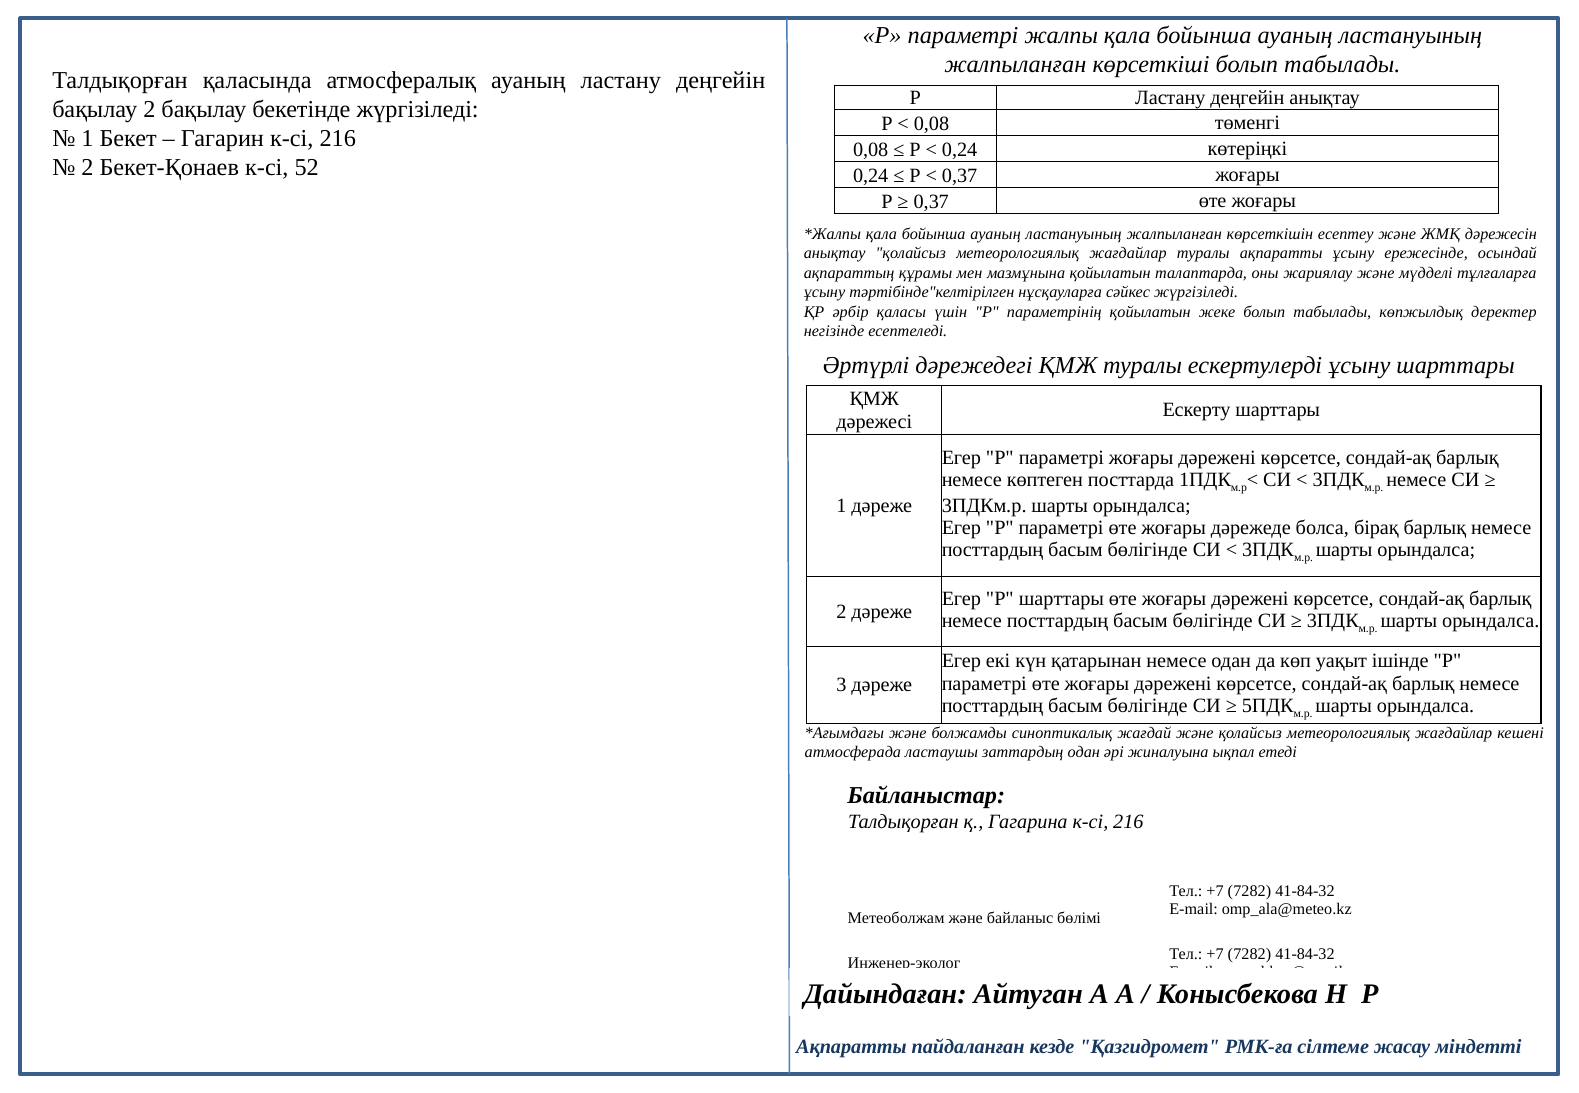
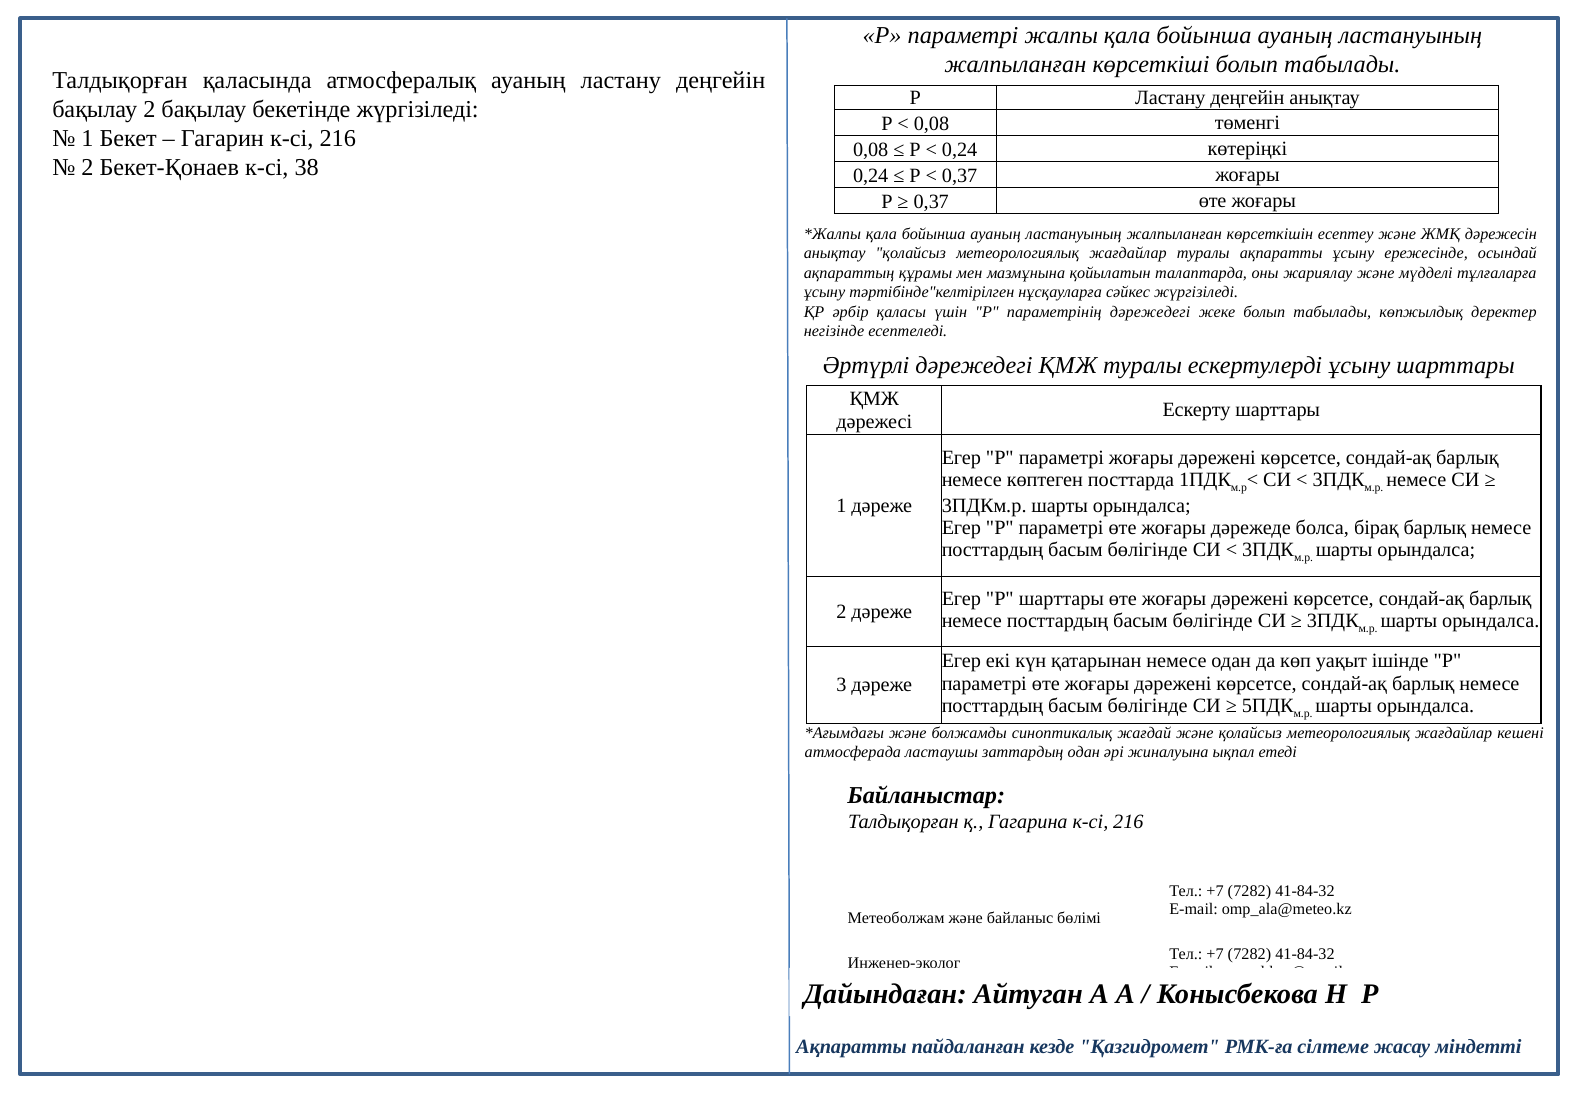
52: 52 -> 38 (307, 168)
параметрінің қойылатын: қойылатын -> дәрежедегі (1150, 312)
